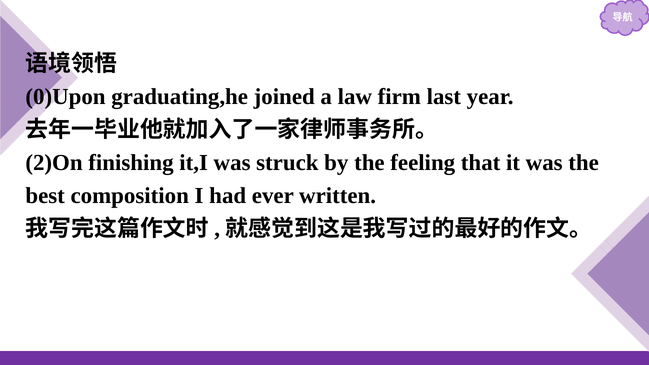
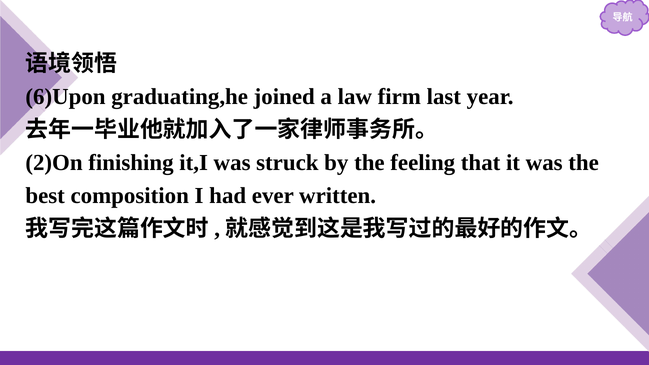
0)Upon: 0)Upon -> 6)Upon (66, 97)
